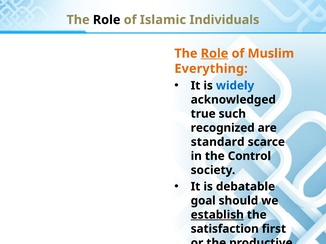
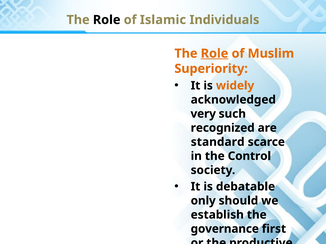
Everything: Everything -> Superiority (211, 69)
widely colour: blue -> orange (235, 86)
true: true -> very (203, 114)
goal: goal -> only (203, 201)
establish underline: present -> none (217, 215)
satisfaction: satisfaction -> governance (225, 229)
